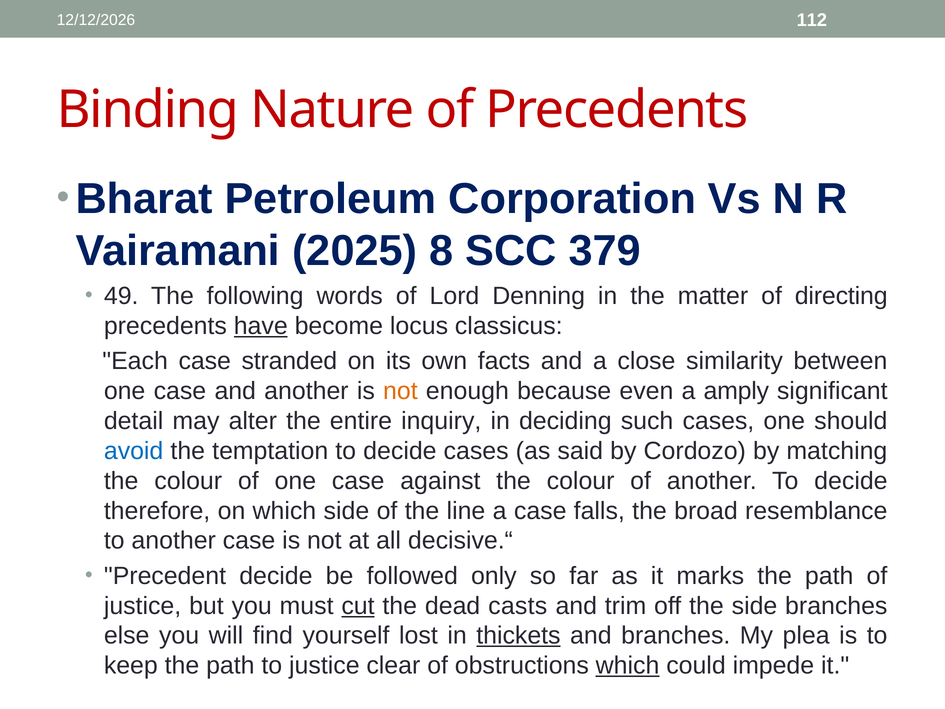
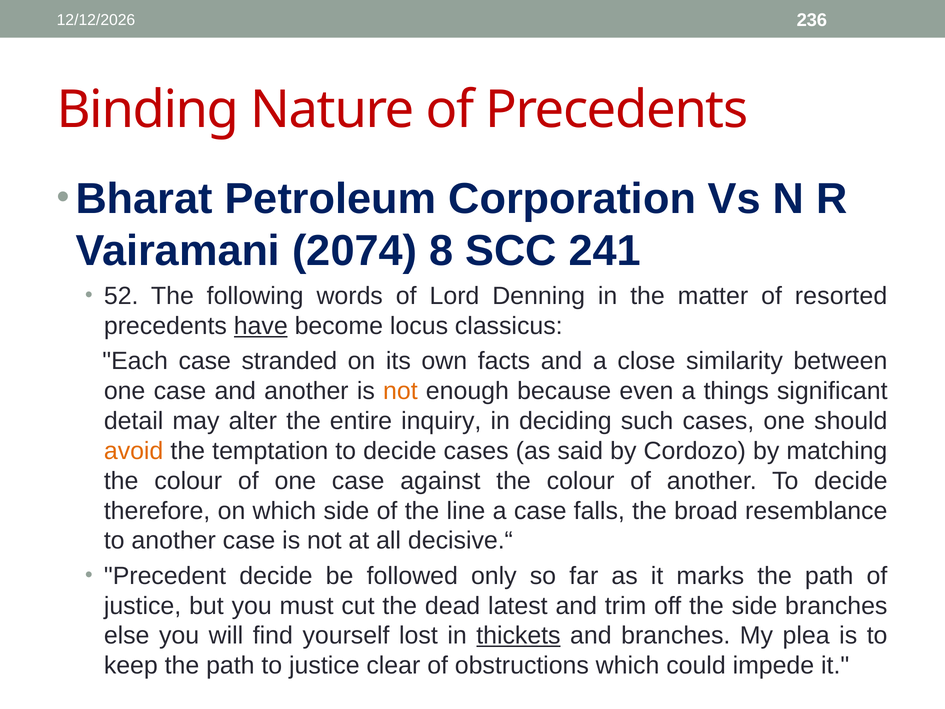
112: 112 -> 236 (812, 20)
2025: 2025 -> 2074 (355, 251)
379: 379 -> 241 (605, 251)
49: 49 -> 52 (121, 296)
directing: directing -> resorted (841, 296)
amply: amply -> things (736, 391)
avoid colour: blue -> orange (134, 451)
cut underline: present -> none (358, 606)
casts: casts -> latest (518, 606)
which underline: present -> none (628, 665)
